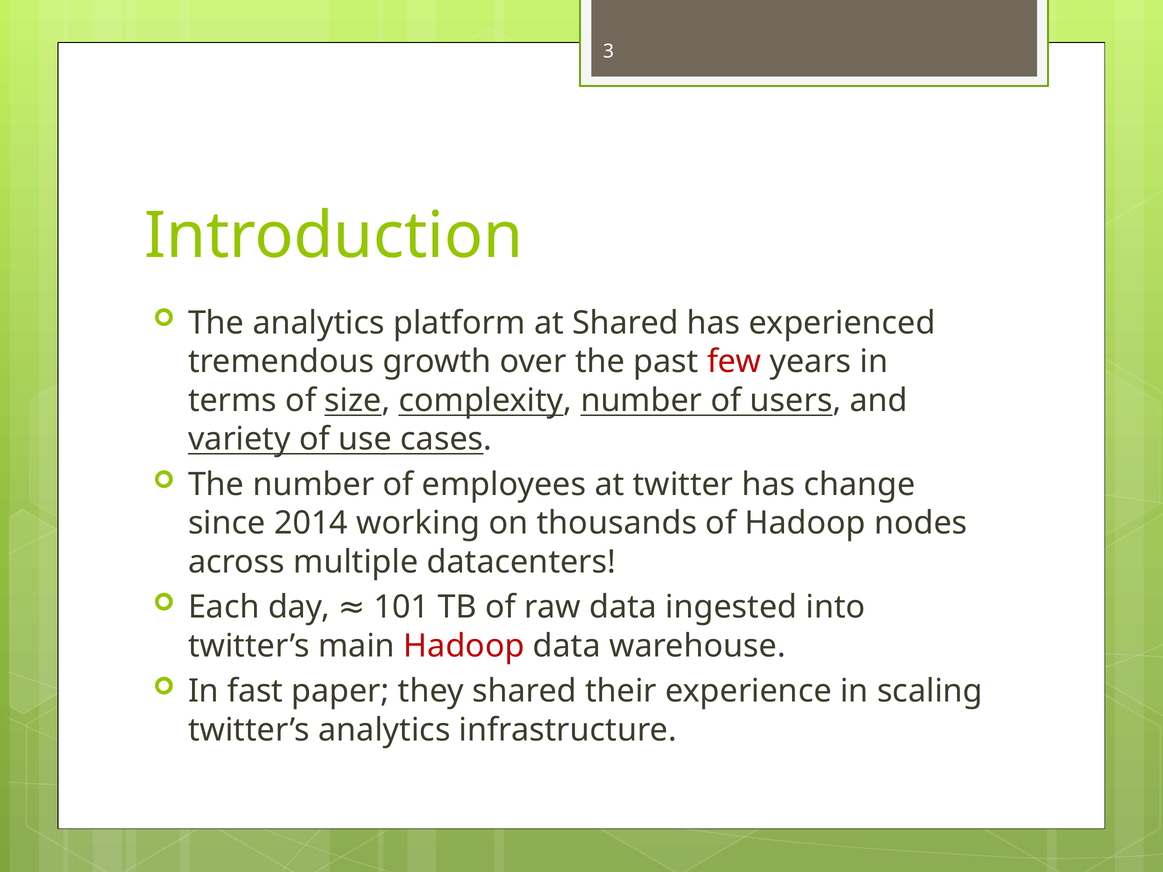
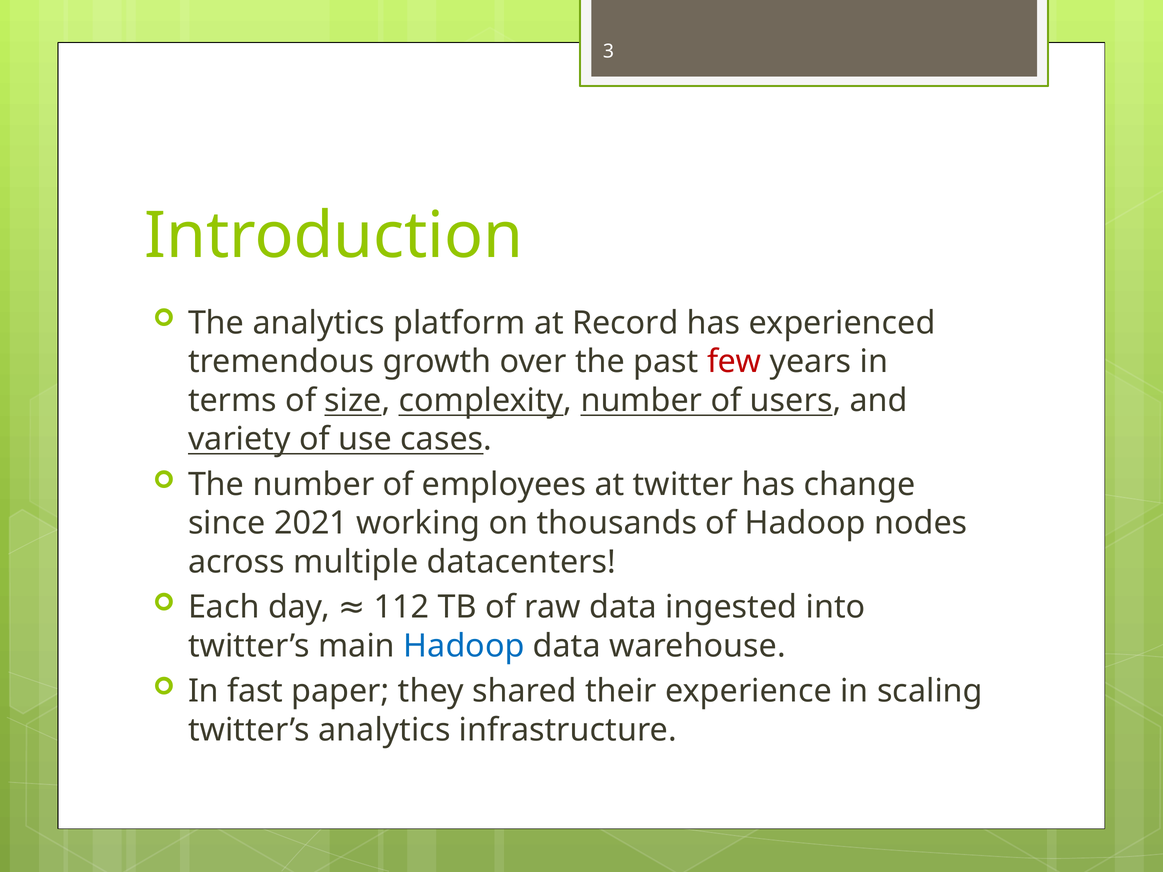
at Shared: Shared -> Record (625, 323)
2014: 2014 -> 2021 (311, 523)
101: 101 -> 112 (402, 607)
Hadoop colour: red -> blue (464, 646)
